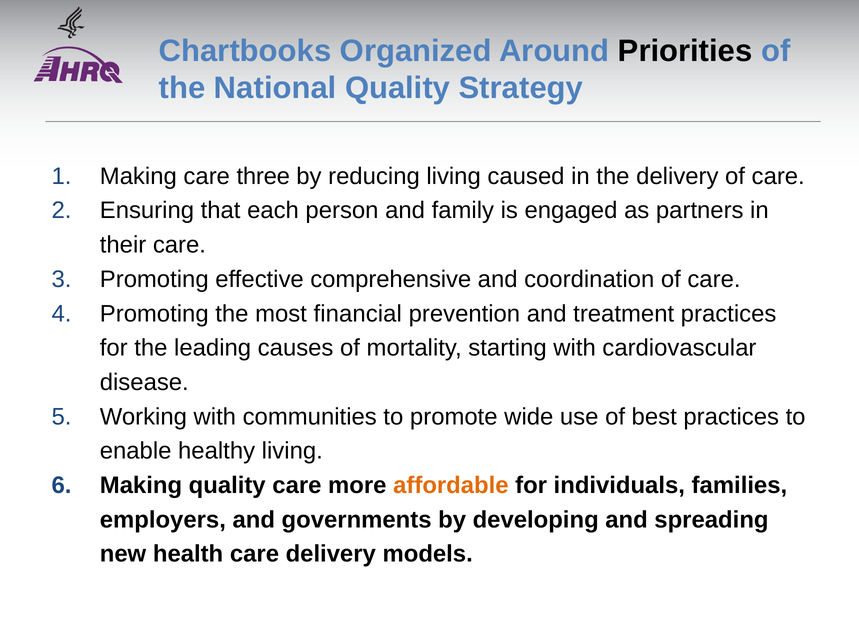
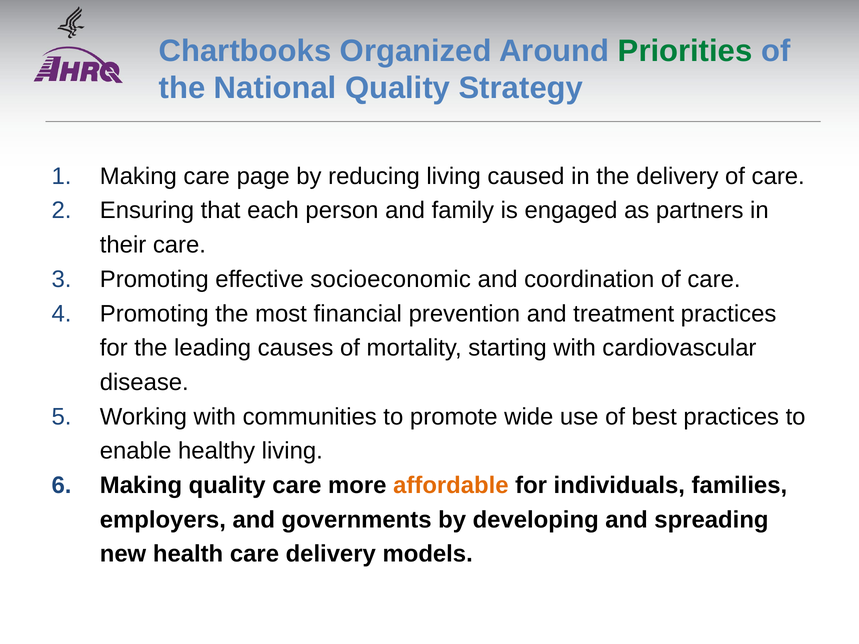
Priorities colour: black -> green (685, 51)
three: three -> page (263, 176)
comprehensive: comprehensive -> socioeconomic (391, 279)
